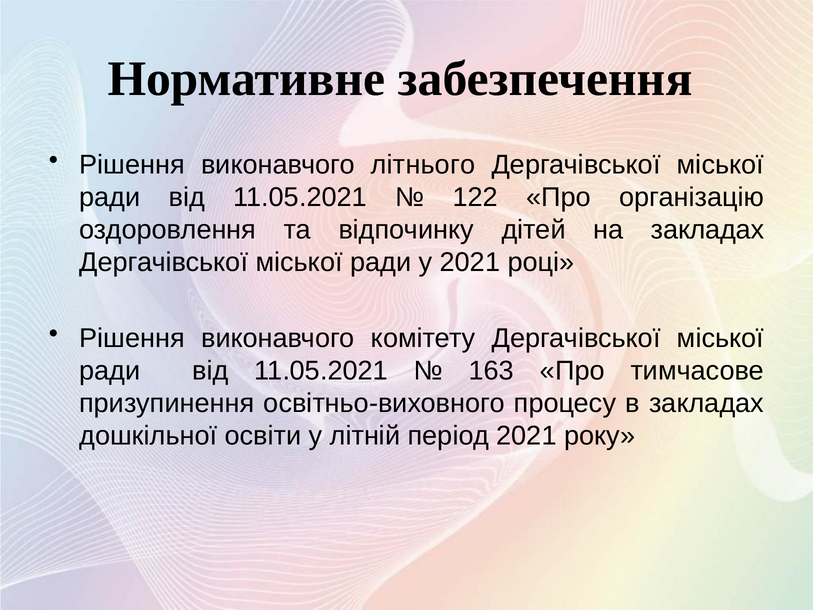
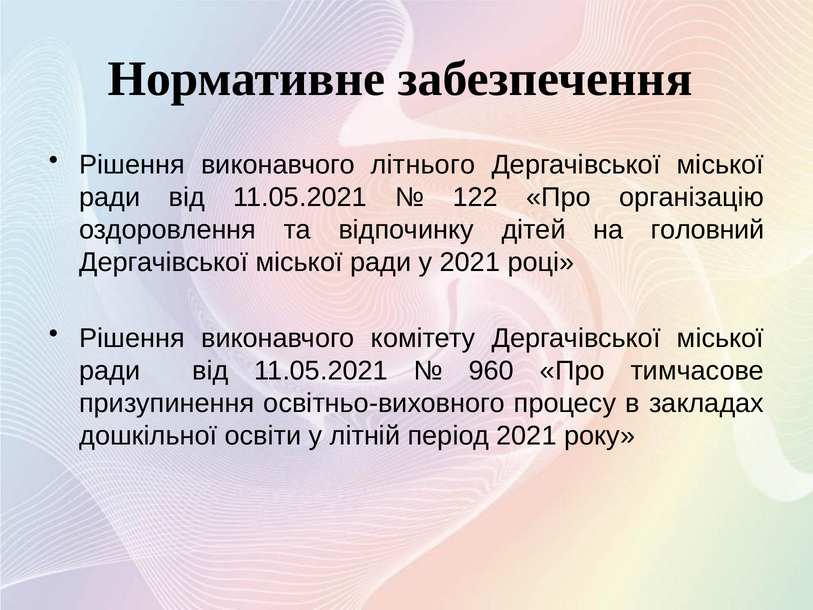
на закладах: закладах -> головний (708, 230)
163: 163 -> 960 (491, 370)
